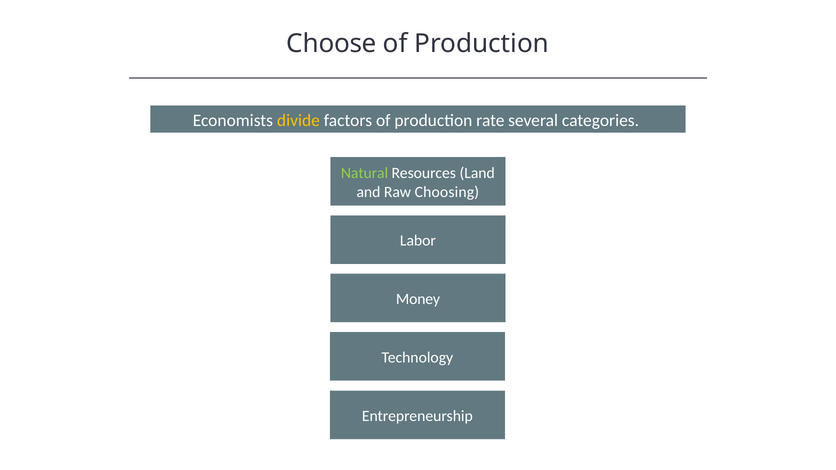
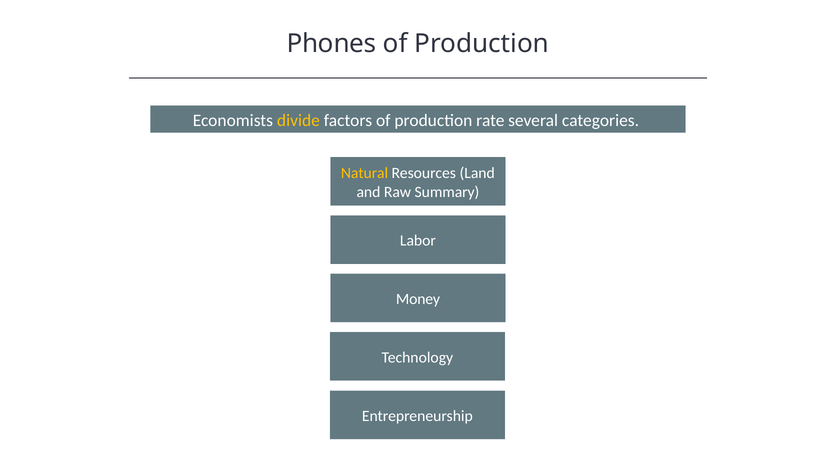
Choose: Choose -> Phones (331, 44)
Natural colour: light green -> yellow (365, 173)
Choosing: Choosing -> Summary (447, 192)
